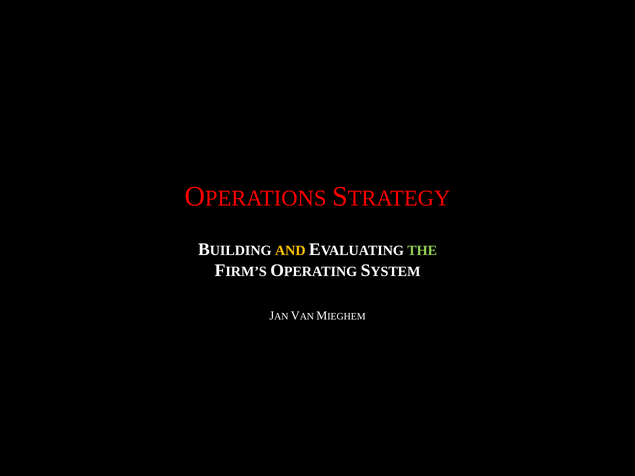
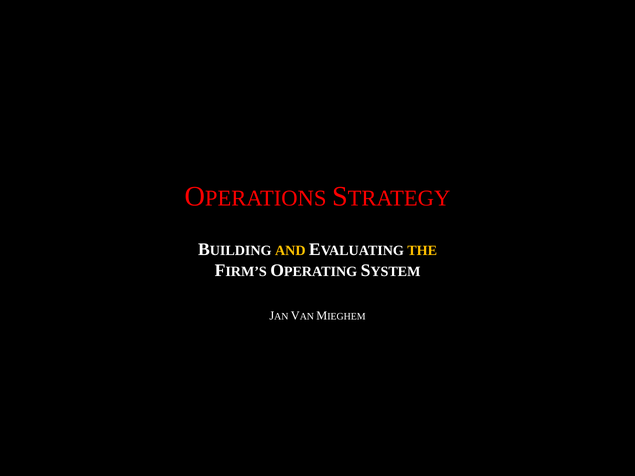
THE colour: light green -> yellow (422, 251)
